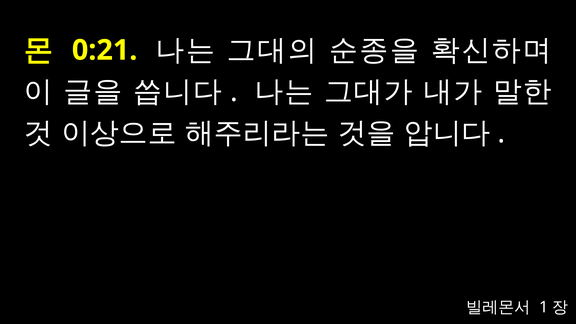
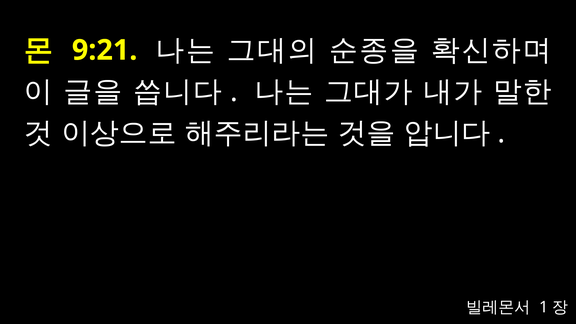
0:21: 0:21 -> 9:21 (105, 50)
